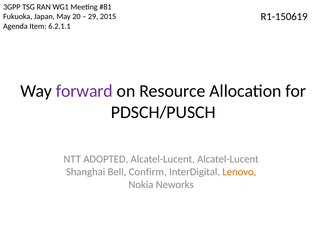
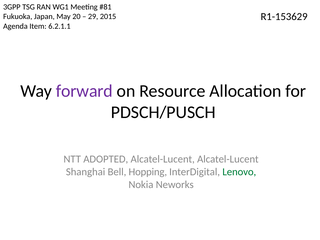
R1-150619: R1-150619 -> R1-153629 (284, 17)
Confirm: Confirm -> Hopping (148, 172)
Lenovo colour: orange -> green (239, 172)
